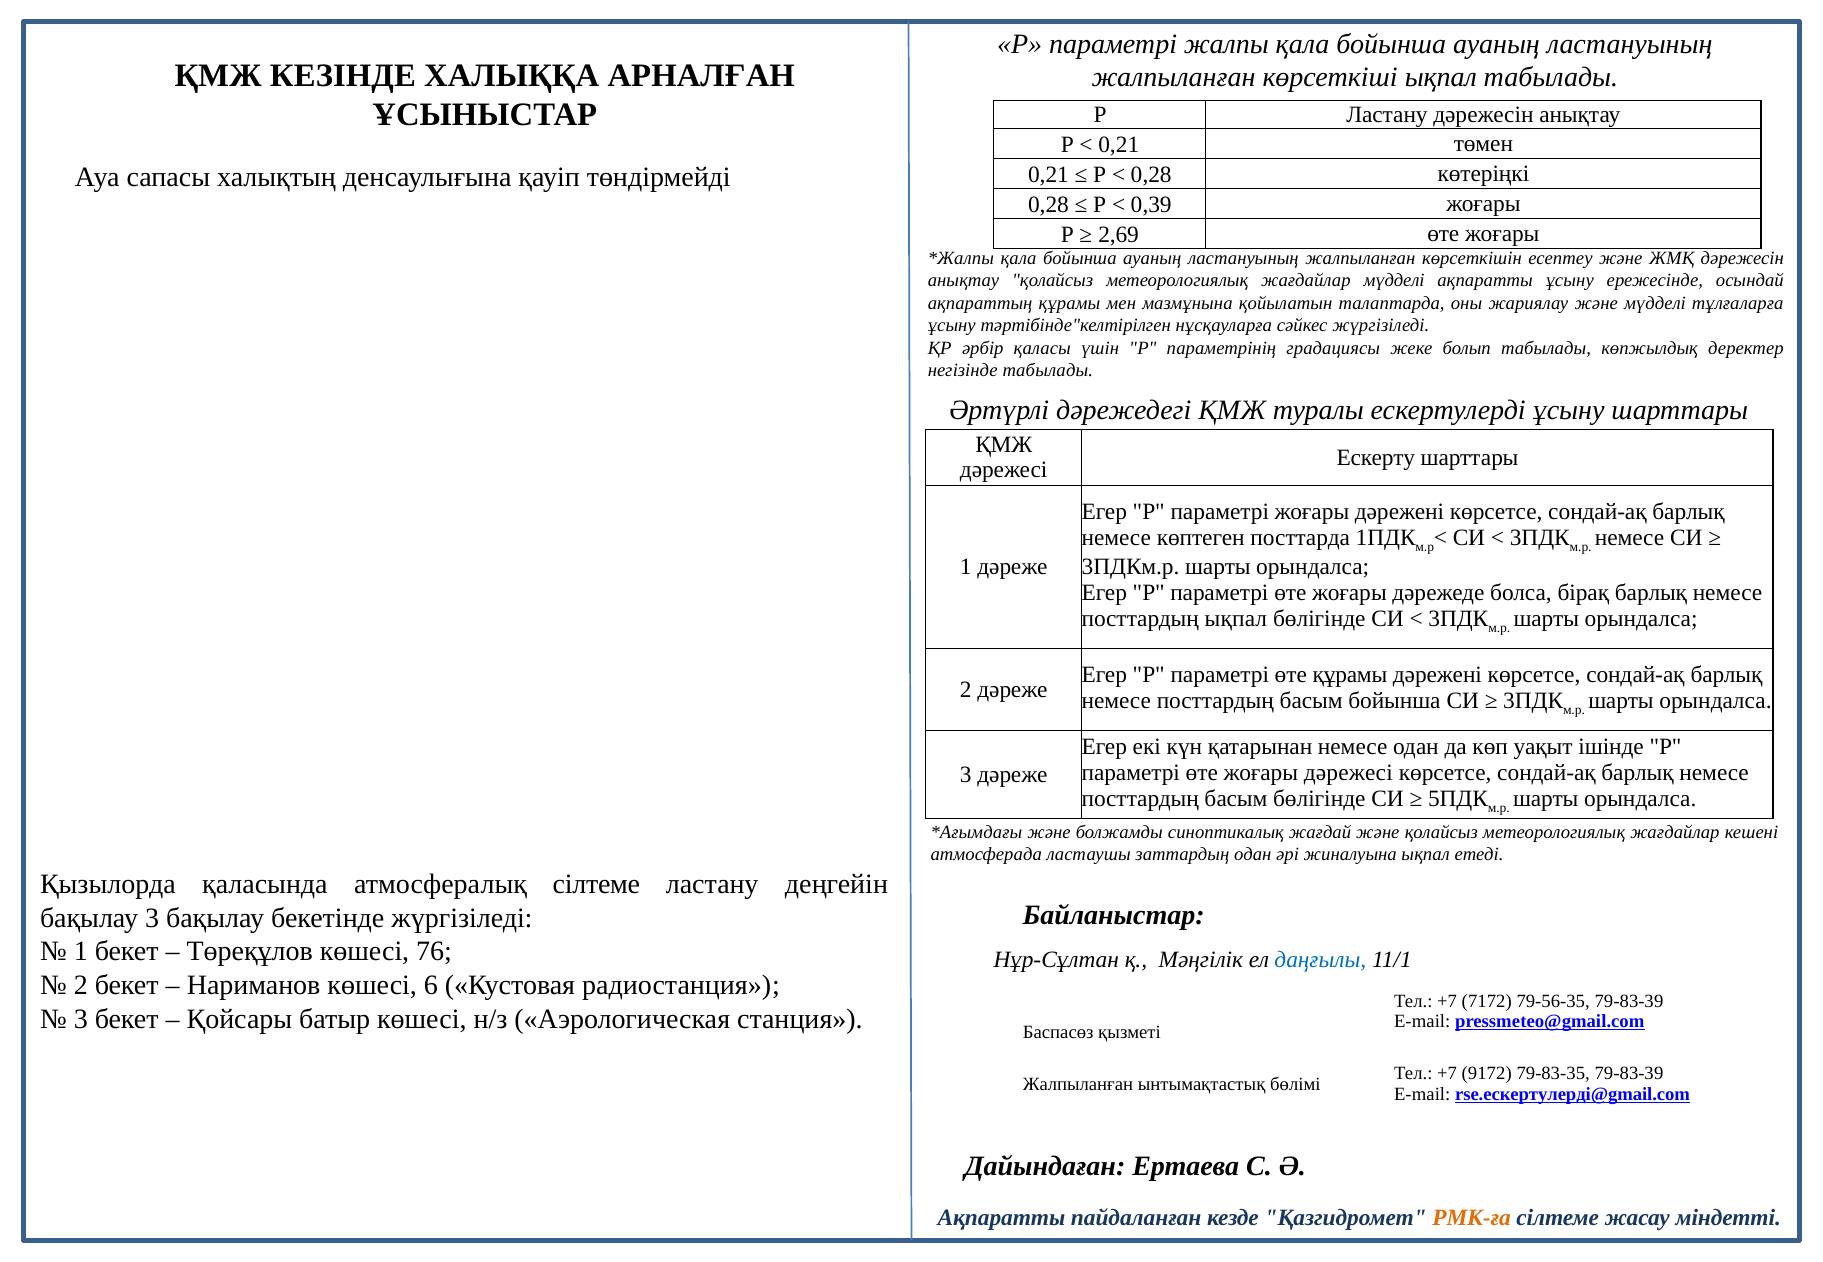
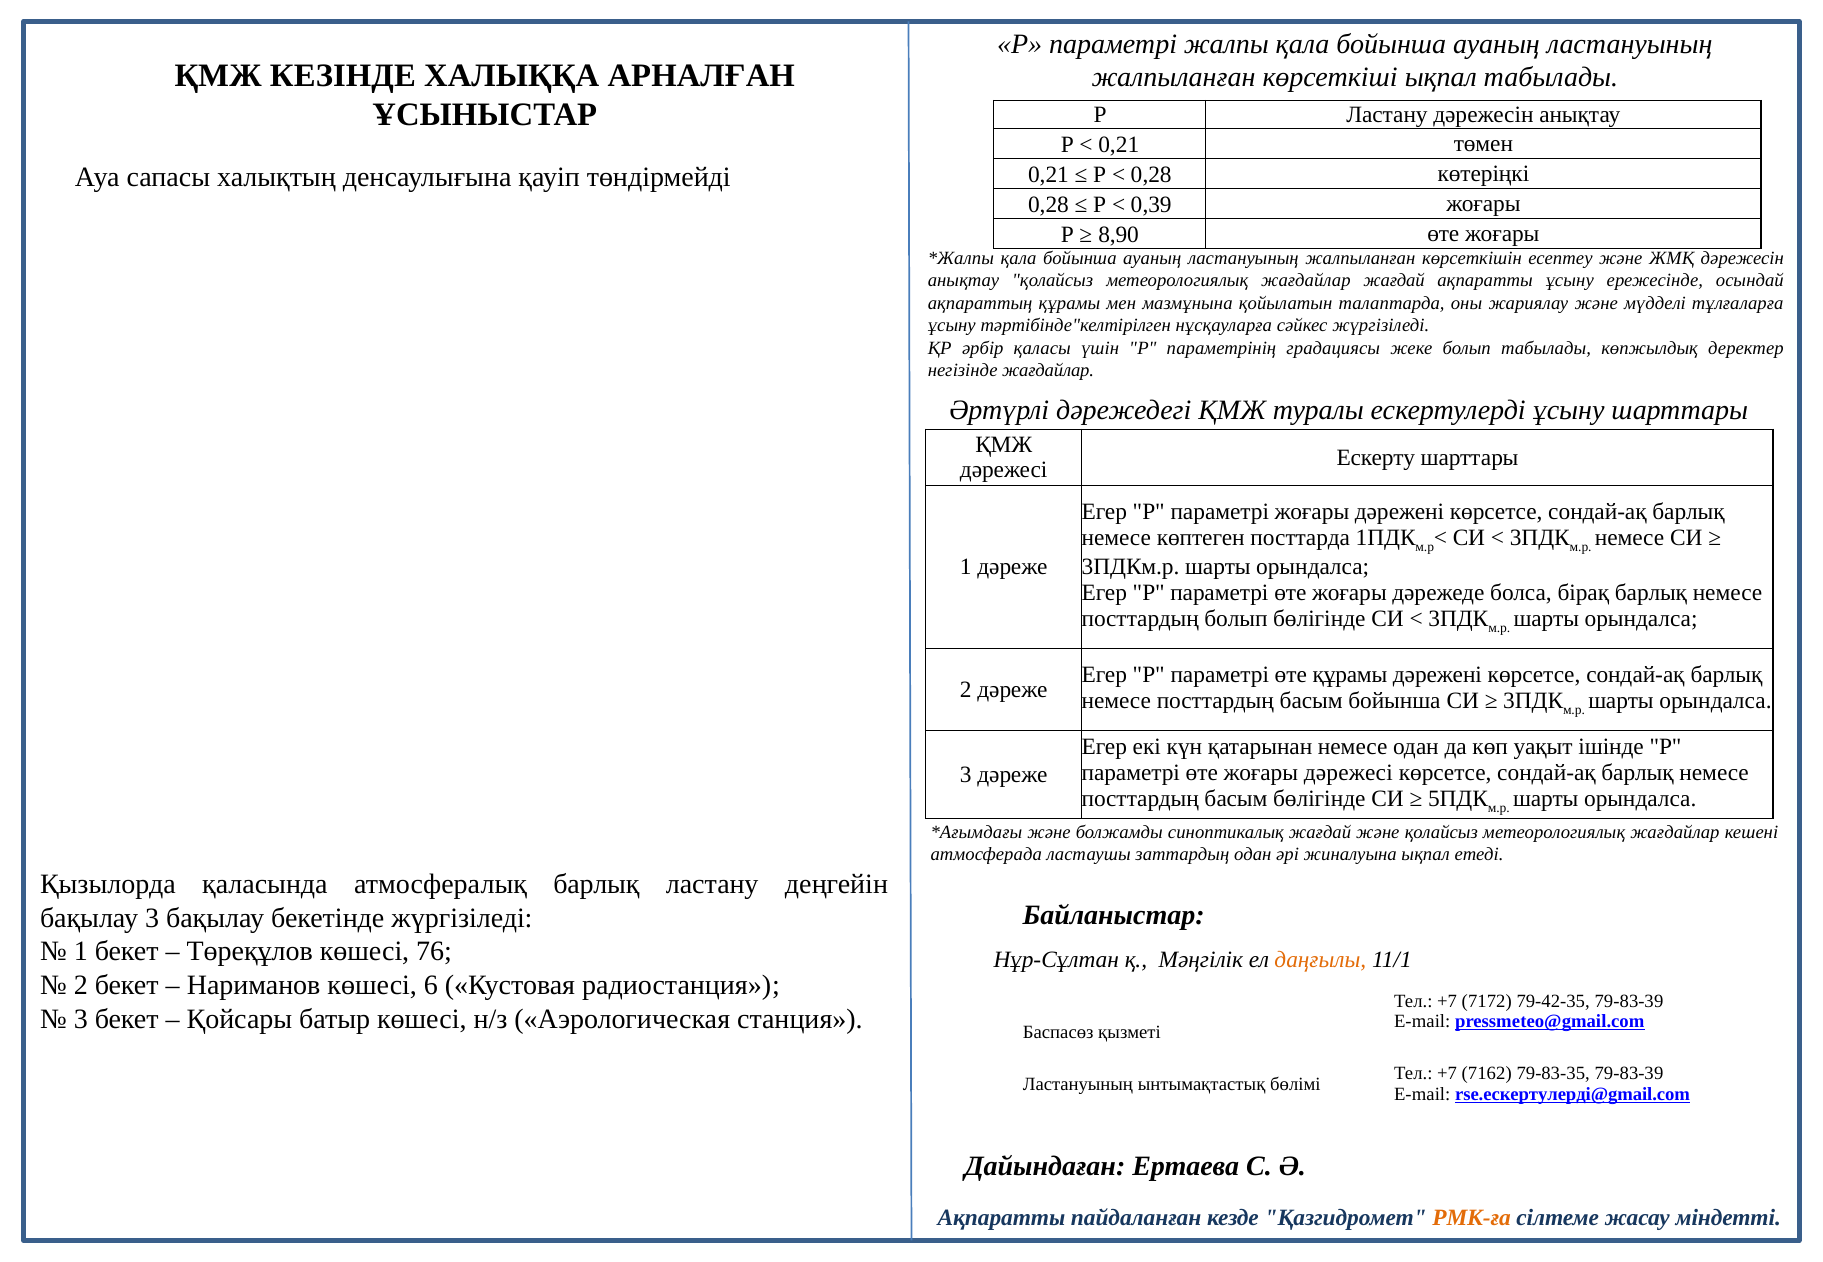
2,69: 2,69 -> 8,90 (1119, 235)
жағдайлар мүдделі: мүдделі -> жағдай (1394, 281)
негізінде табылады: табылады -> жағдайлар (1048, 370)
посттардың ықпал: ықпал -> болып (1236, 619)
атмосфералық сілтеме: сілтеме -> барлық (596, 884)
даңғылы colour: blue -> orange (1320, 959)
79-56-35: 79-56-35 -> 79-42-35 (1553, 1001)
9172: 9172 -> 7162 (1487, 1074)
Жалпыланған: Жалпыланған -> Ластануының (1078, 1084)
